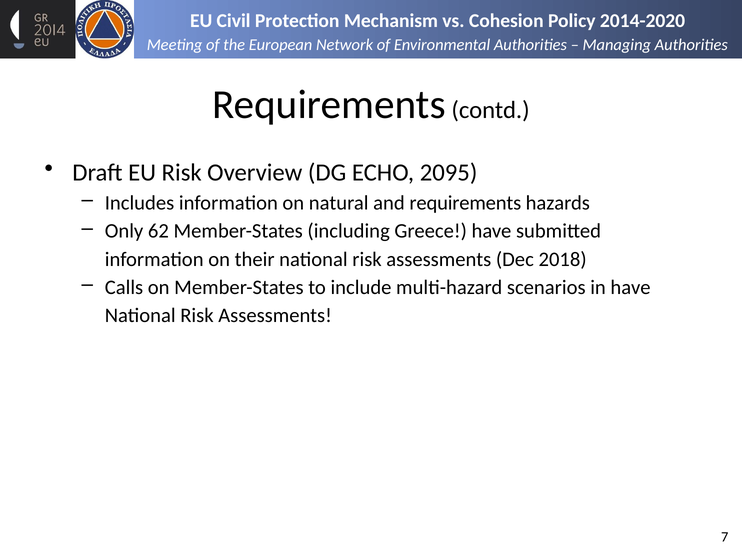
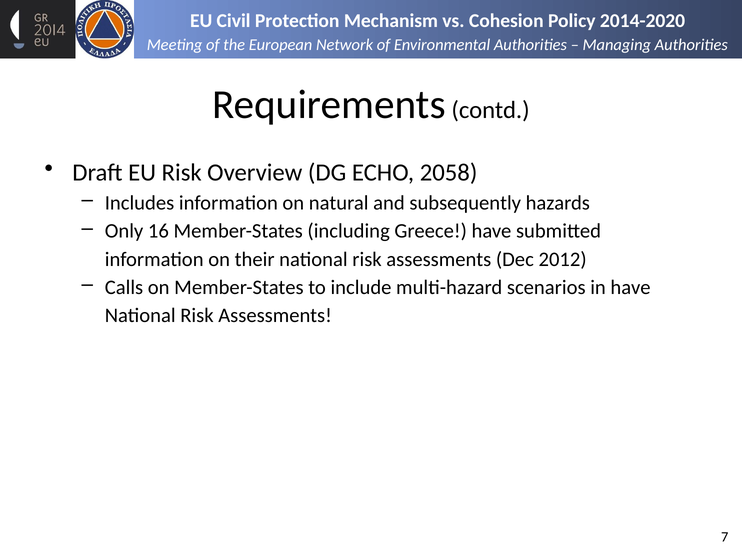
2095: 2095 -> 2058 (449, 173)
and requirements: requirements -> subsequently (465, 203)
62: 62 -> 16 (158, 231)
2018: 2018 -> 2012 (563, 260)
